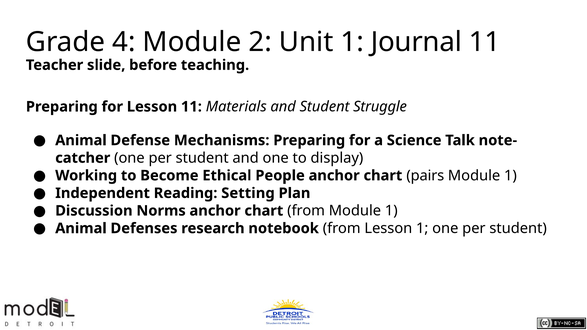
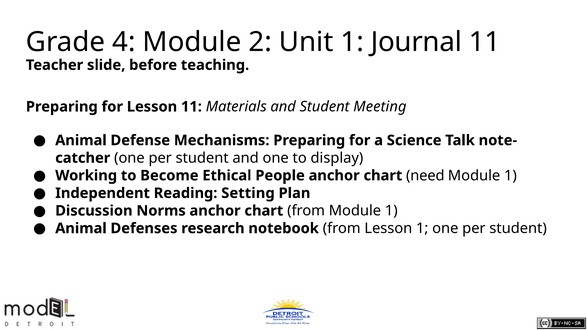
Struggle: Struggle -> Meeting (380, 107)
pairs: pairs -> need (425, 176)
